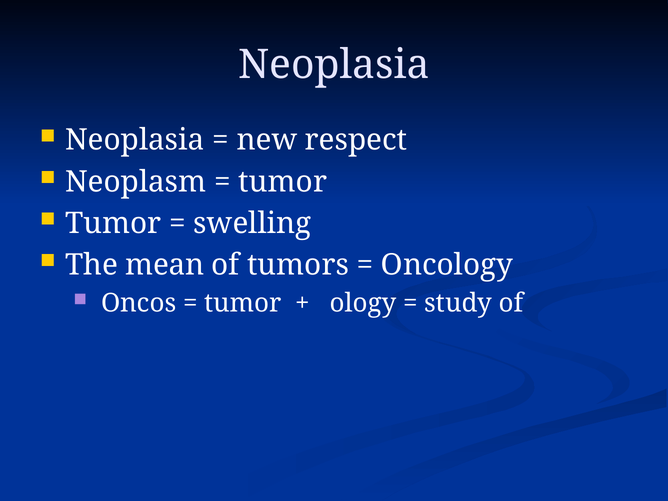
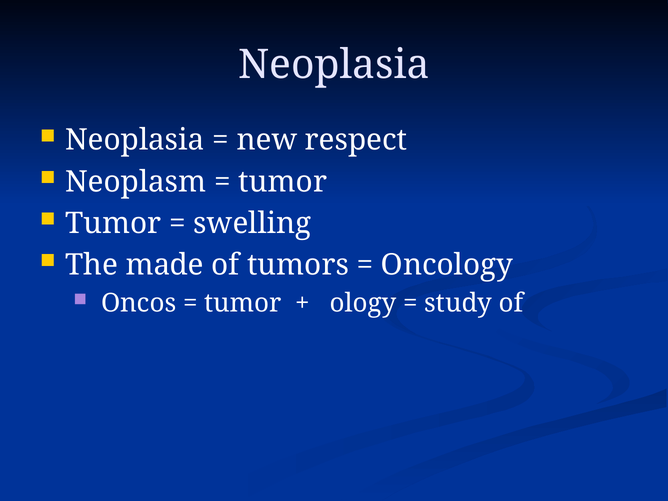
mean: mean -> made (165, 265)
